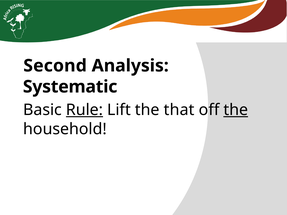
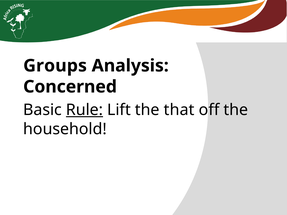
Second: Second -> Groups (55, 66)
Systematic: Systematic -> Concerned (70, 87)
the underline: present -> none (236, 110)
